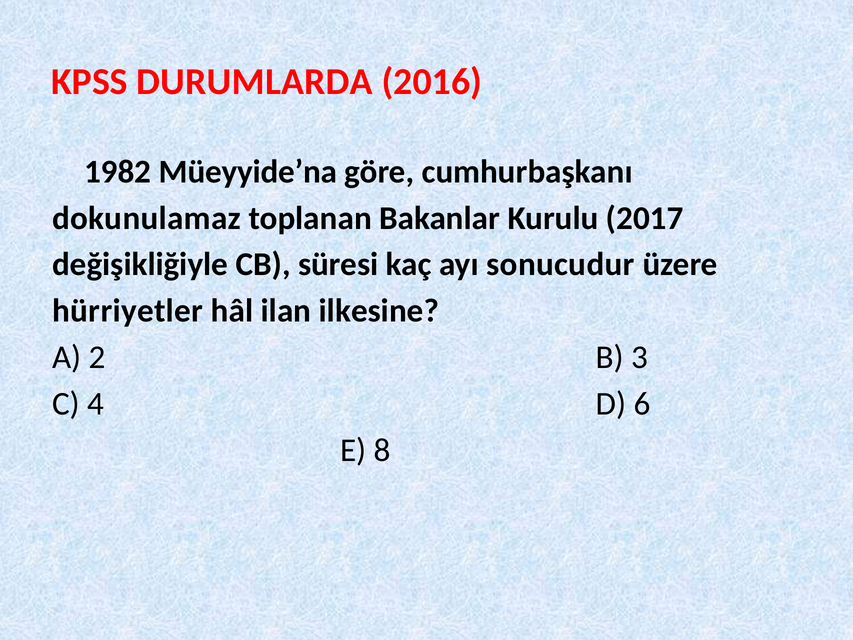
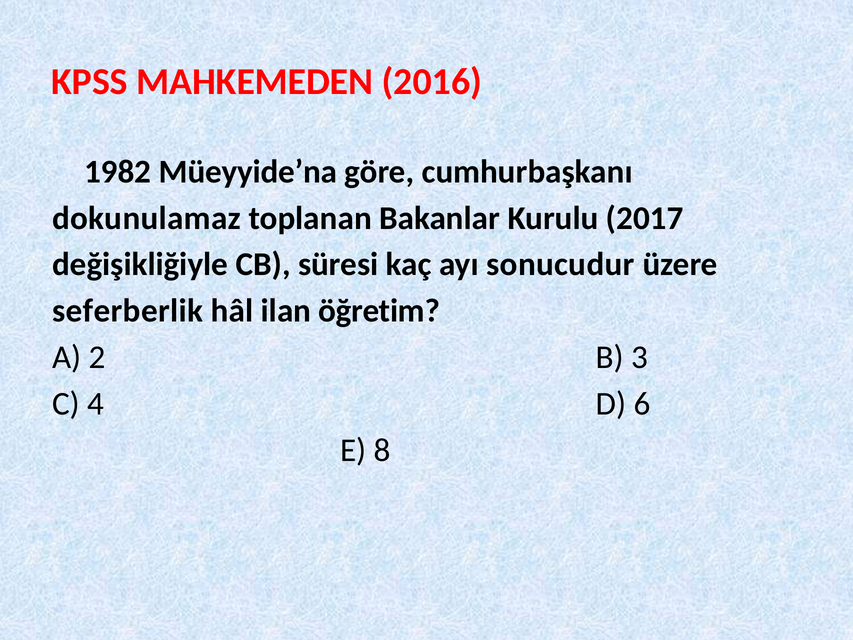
DURUMLARDA: DURUMLARDA -> MAHKEMEDEN (255, 82)
hürriyetler: hürriyetler -> seferberlik (128, 311)
ilkesine: ilkesine -> öğretim (379, 311)
